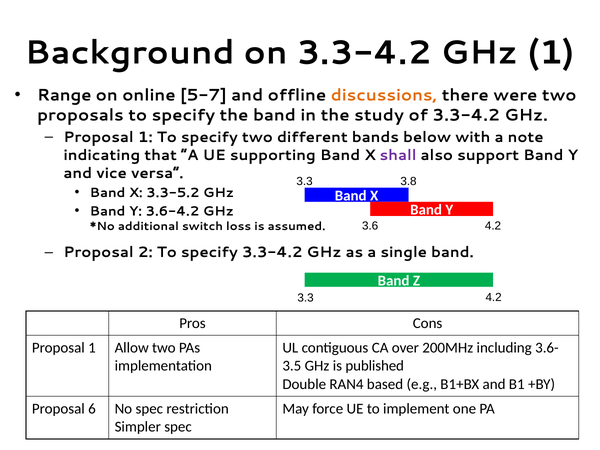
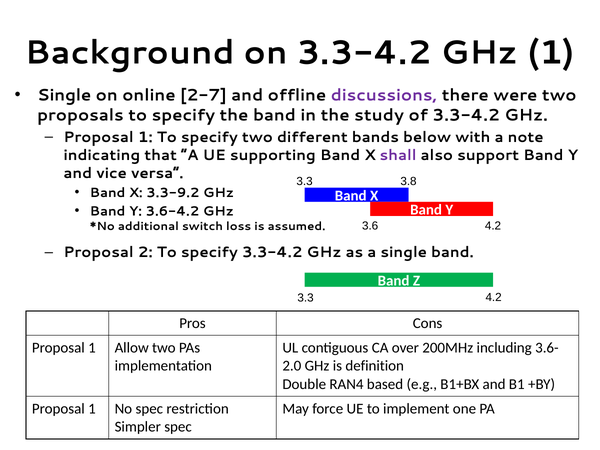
Range: Range -> Single (64, 95)
5-7: 5-7 -> 2-7 (203, 95)
discussions colour: orange -> purple (384, 95)
3.3-5.2: 3.3-5.2 -> 3.3-9.2 (173, 193)
3.5: 3.5 -> 2.0 (292, 366)
published: published -> definition (375, 366)
6: 6 -> 1 (92, 409)
